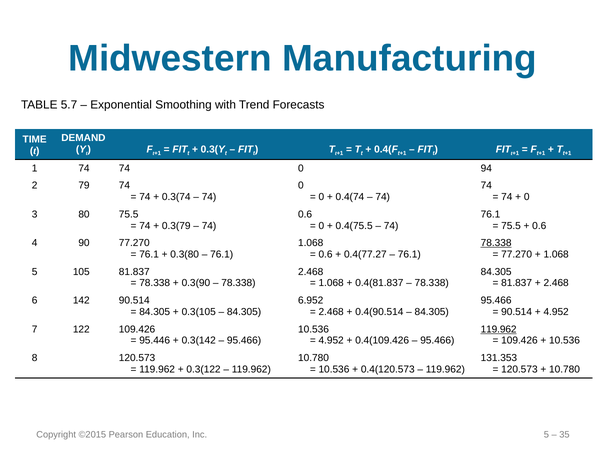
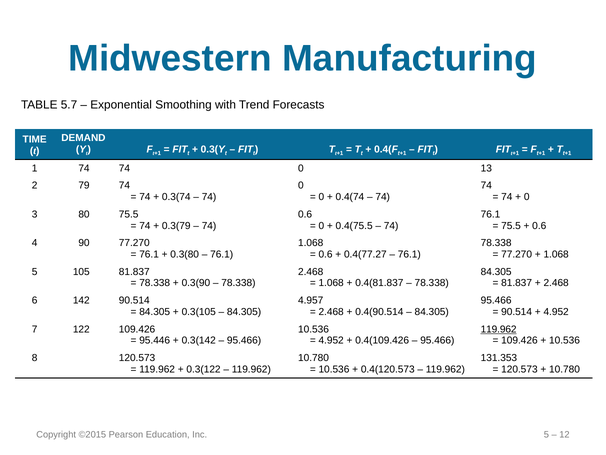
94: 94 -> 13 (486, 168)
78.338 underline: present -> none (496, 243)
6.952: 6.952 -> 4.957 (311, 300)
35: 35 -> 12 (564, 434)
